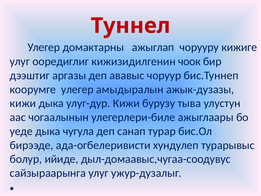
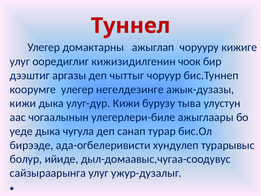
ававыс: ававыс -> чыттыг (127, 75)
амыдыралын: амыдыралын -> негелдезинге (130, 89)
